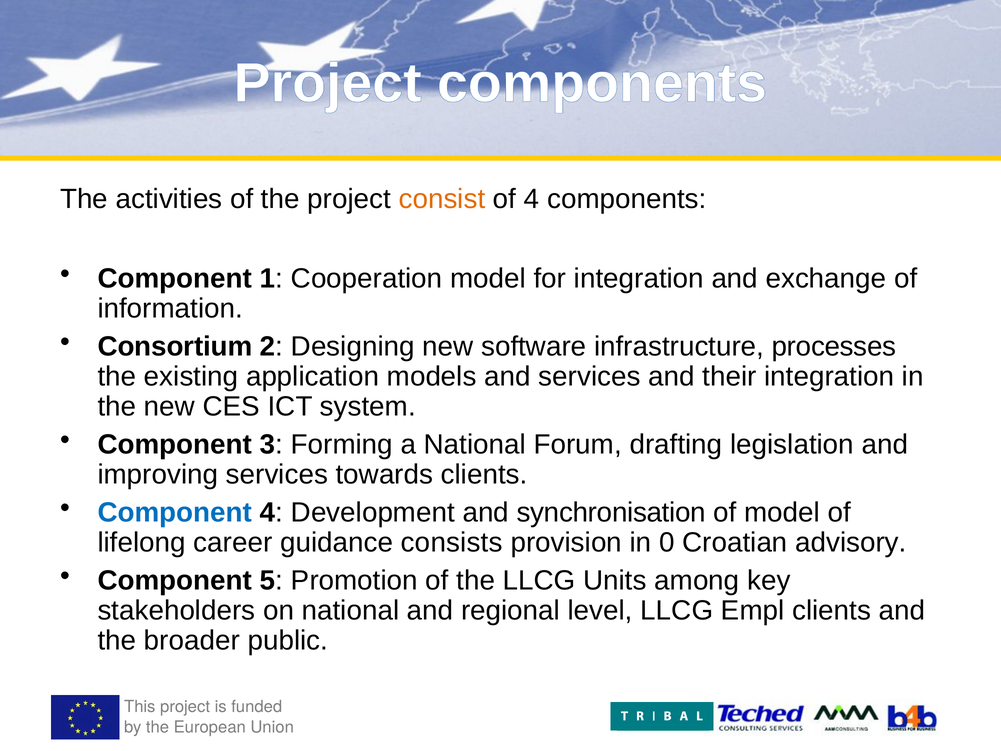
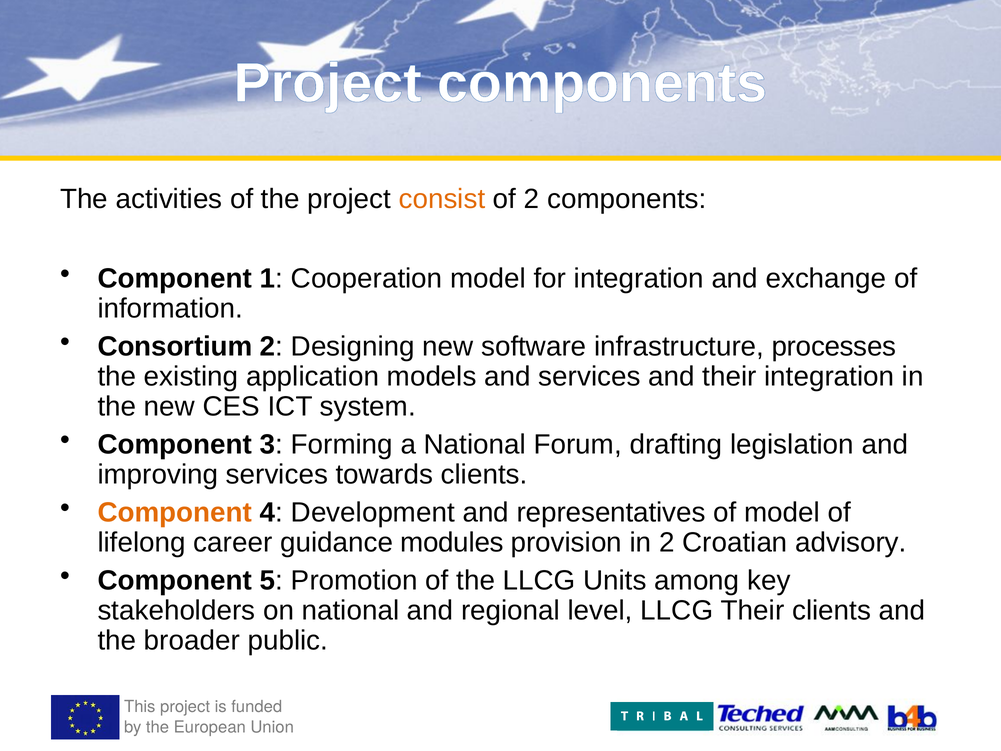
of 4: 4 -> 2 (532, 199)
Component colour: blue -> orange (175, 512)
synchronisation: synchronisation -> representatives (611, 512)
consists: consists -> modules (452, 542)
in 0: 0 -> 2 (667, 542)
LLCG Empl: Empl -> Their (753, 611)
